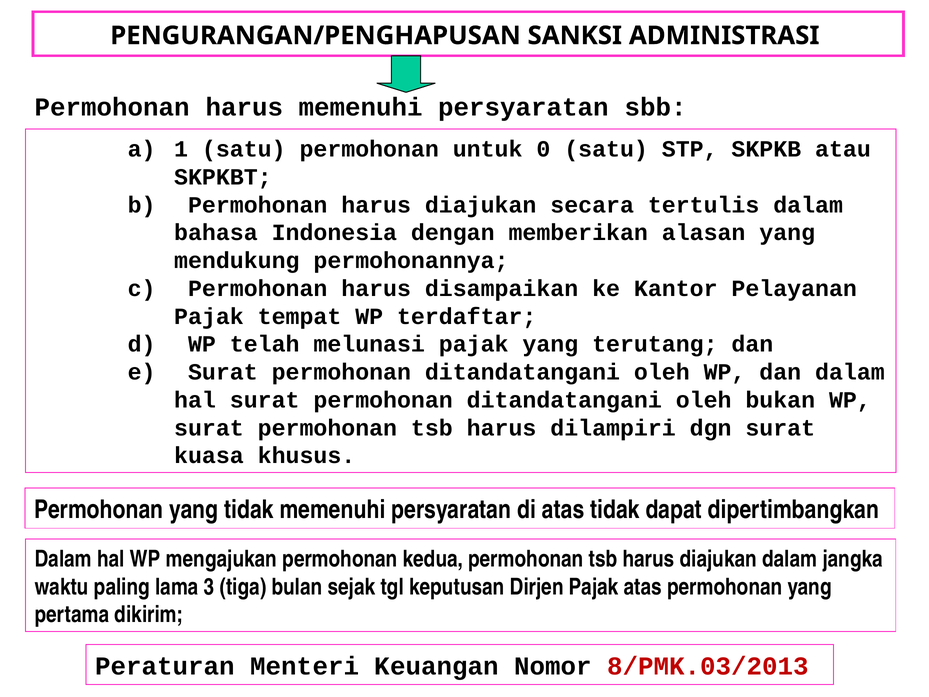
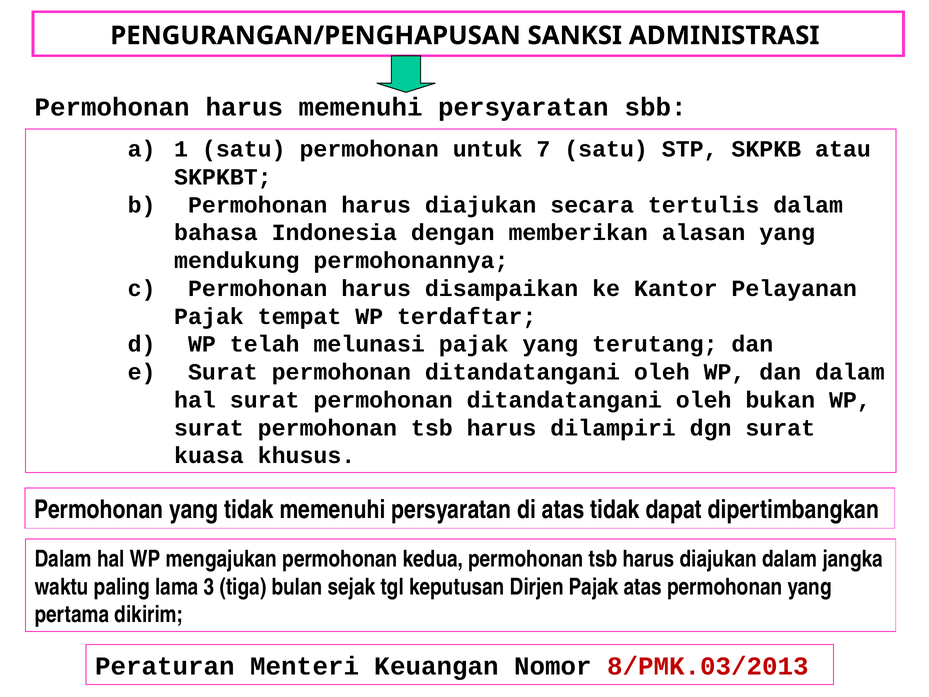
0: 0 -> 7 (543, 149)
